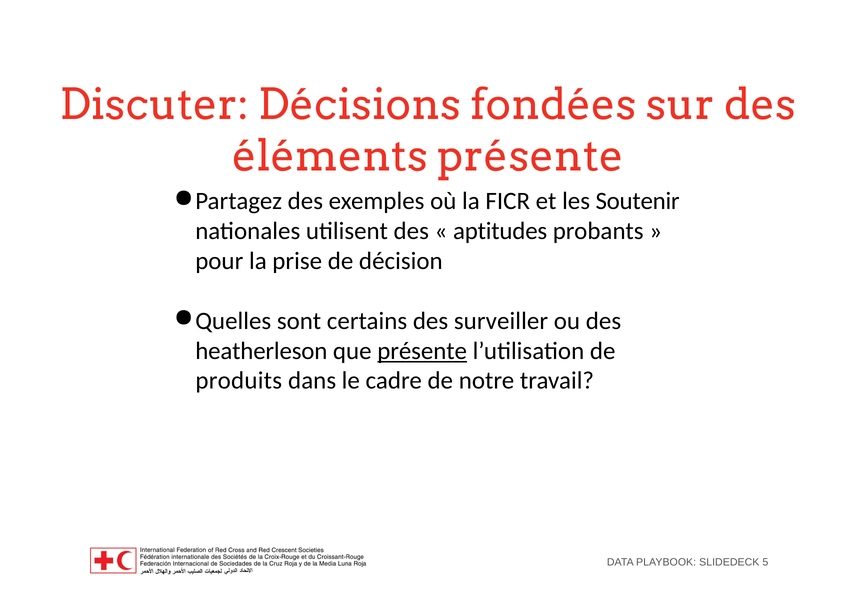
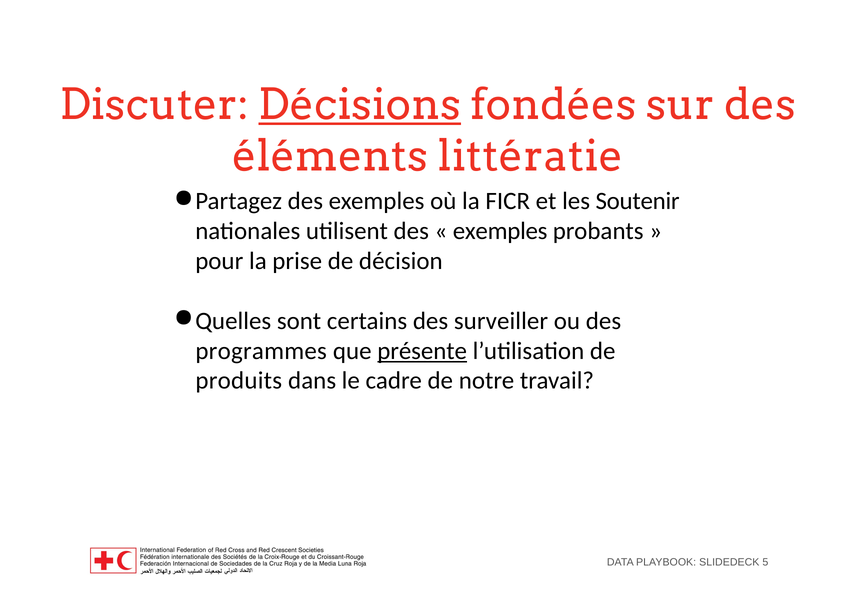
Décisions underline: none -> present (360, 105)
éléments présente: présente -> littératie (531, 157)
aptitudes: aptitudes -> exemples (500, 231)
heatherleson: heatherleson -> programmes (261, 351)
